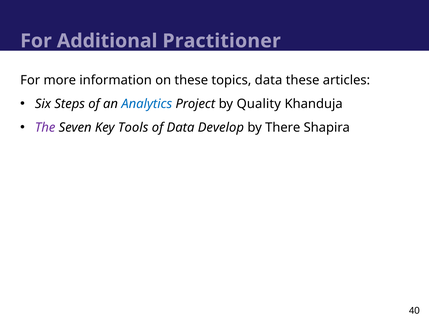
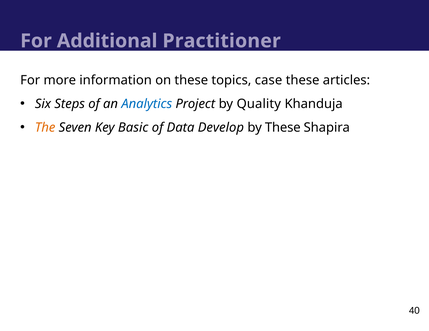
topics data: data -> case (269, 80)
The colour: purple -> orange (45, 128)
Tools: Tools -> Basic (133, 128)
by There: There -> These (283, 128)
